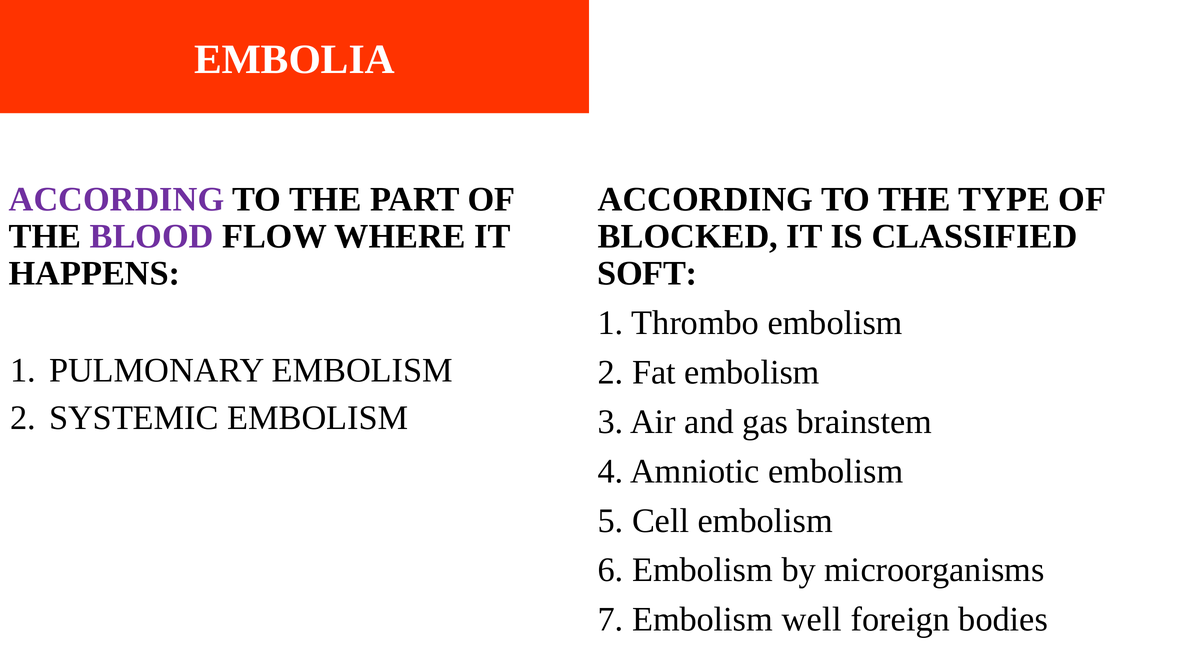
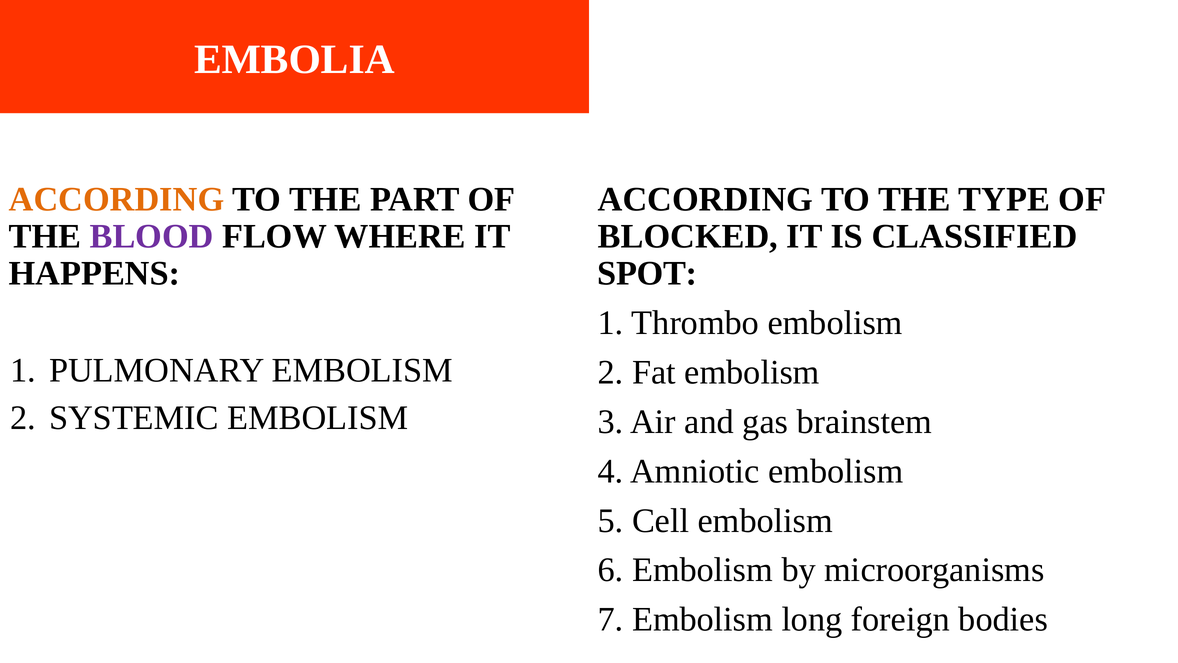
ACCORDING colour: purple -> orange (117, 199)
SOFT: SOFT -> SPOT (647, 273)
well: well -> long (812, 619)
